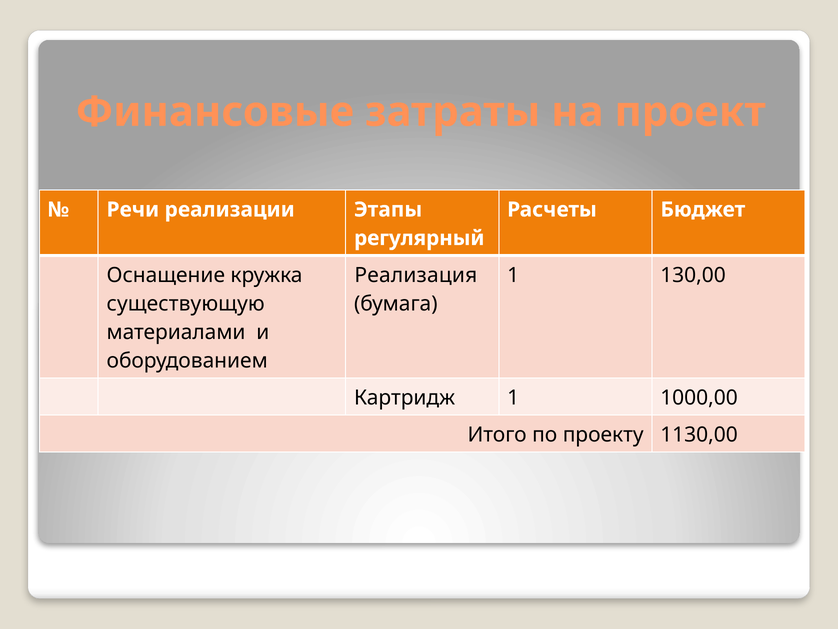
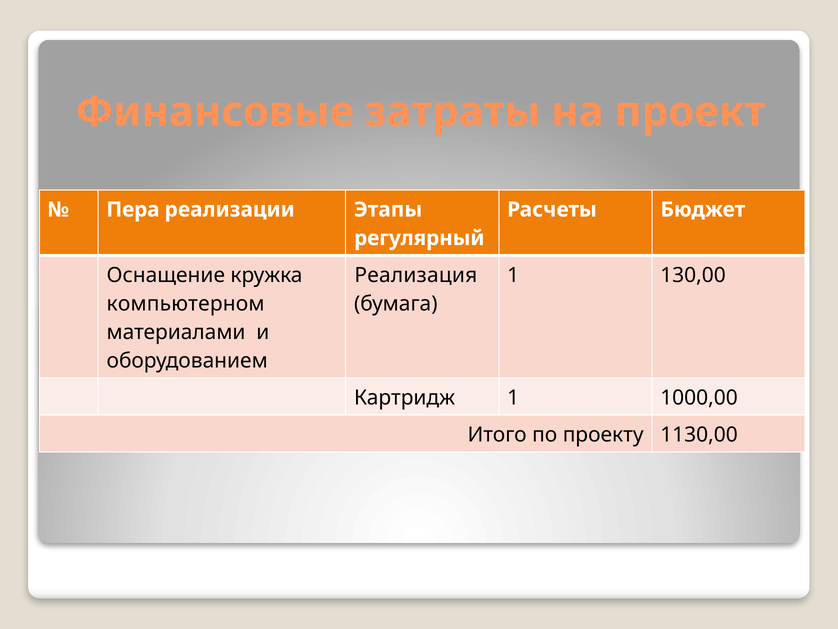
Речи: Речи -> Пера (133, 209)
существующую: существующую -> компьютерном (186, 303)
